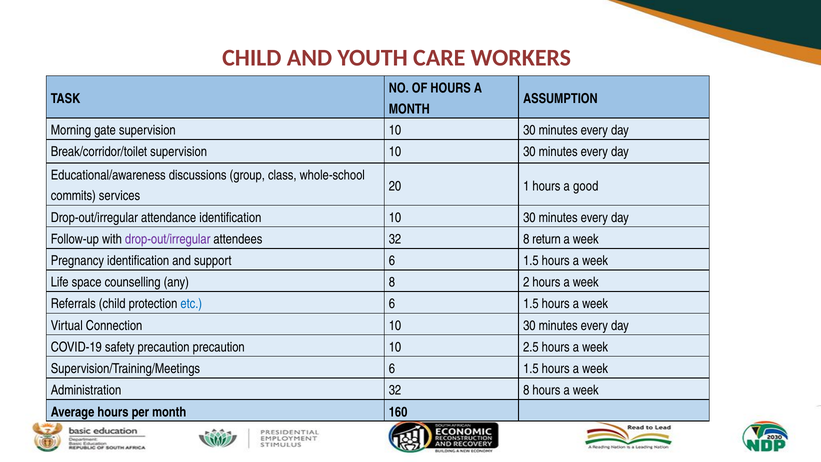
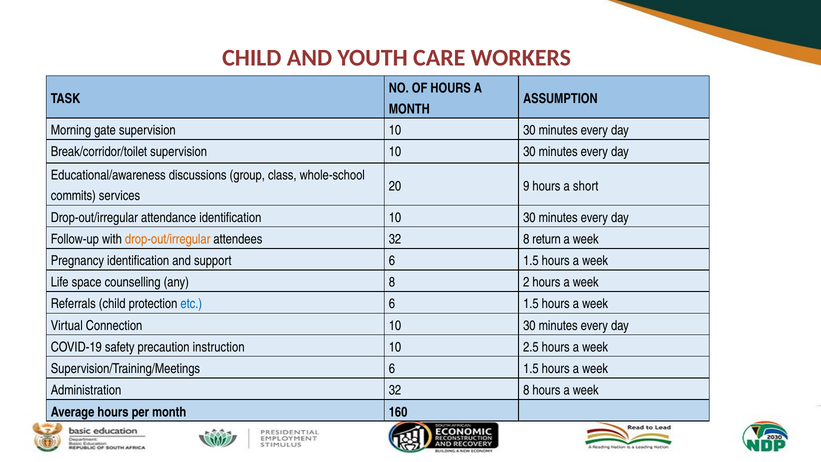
1: 1 -> 9 (526, 186)
good: good -> short (586, 186)
drop-out/irregular colour: purple -> orange (168, 239)
precaution precaution: precaution -> instruction (219, 347)
